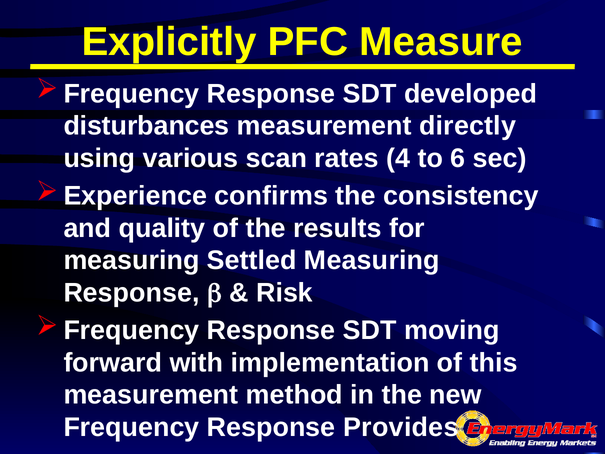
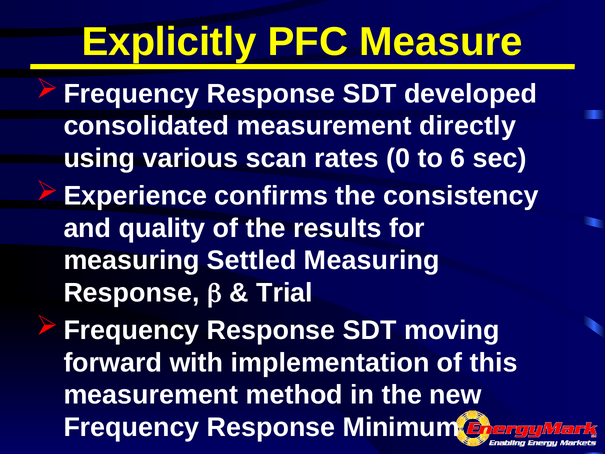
disturbances: disturbances -> consolidated (146, 126)
4: 4 -> 0 (398, 158)
Risk: Risk -> Trial (285, 293)
Provides: Provides -> Minimum (401, 427)
